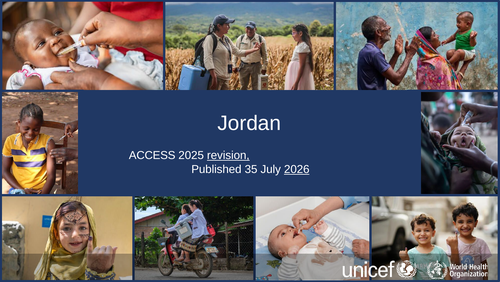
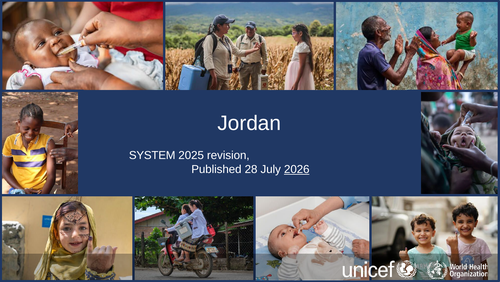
ACCESS: ACCESS -> SYSTEM (152, 155)
revision underline: present -> none (228, 155)
35: 35 -> 28 (251, 169)
